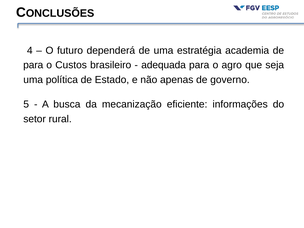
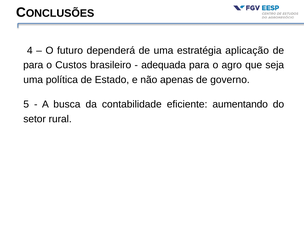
academia: academia -> aplicação (247, 51)
mecanização: mecanização -> contabilidade (132, 104)
informações: informações -> aumentando (240, 104)
